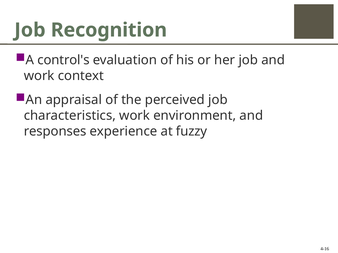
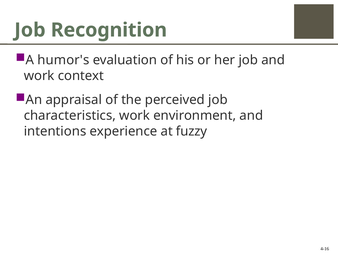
control's: control's -> humor's (63, 60)
responses: responses -> intentions (55, 132)
